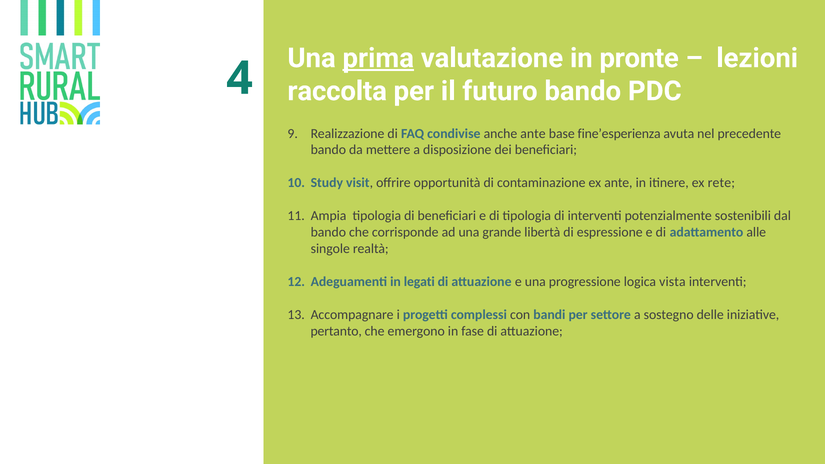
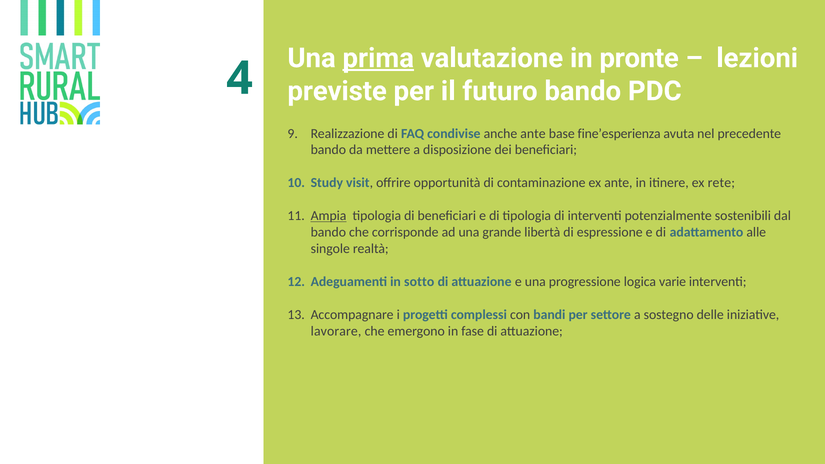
raccolta: raccolta -> previste (337, 91)
Ampia underline: none -> present (329, 216)
legati: legati -> sotto (419, 282)
vista: vista -> varie (673, 282)
pertanto: pertanto -> lavorare (336, 331)
